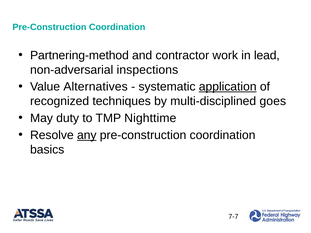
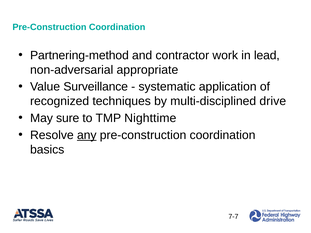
inspections: inspections -> appropriate (147, 70)
Alternatives: Alternatives -> Surveillance (96, 87)
application underline: present -> none (228, 87)
goes: goes -> drive (273, 101)
duty: duty -> sure (68, 118)
